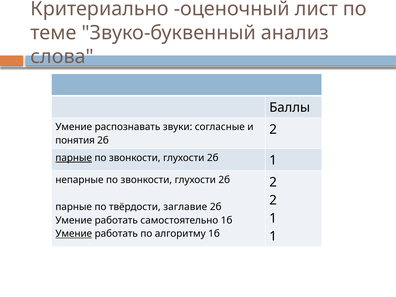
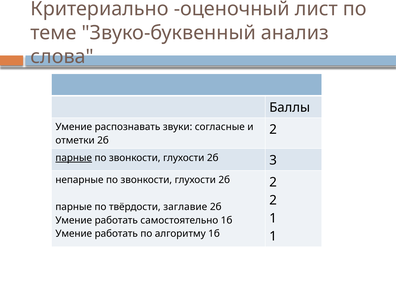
понятия: понятия -> отметки (75, 140)
2б 1: 1 -> 3 (273, 160)
Умение underline: present -> none (74, 234)
